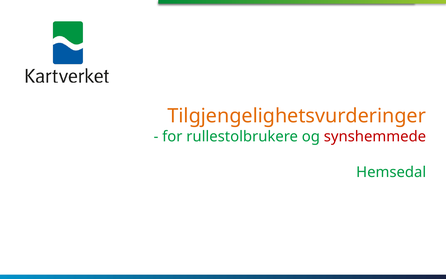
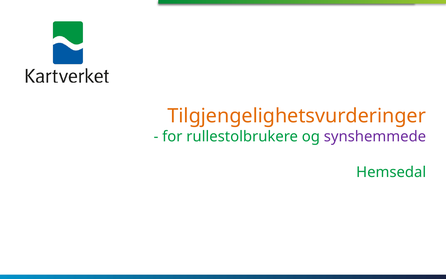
synshemmede colour: red -> purple (375, 136)
